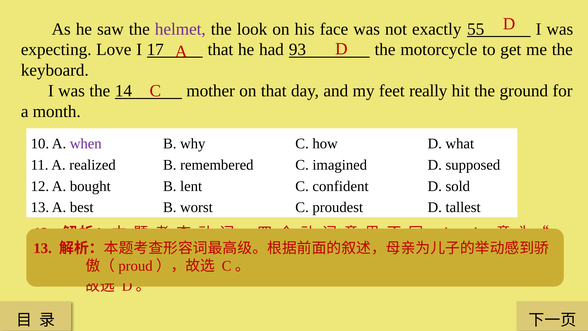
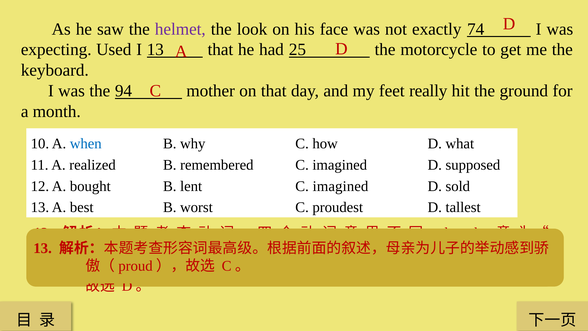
55: 55 -> 74 (476, 29)
Love: Love -> Used (114, 50)
I 17: 17 -> 13 (155, 50)
93: 93 -> 25 (297, 50)
14: 14 -> 94 (123, 91)
when colour: purple -> blue (86, 144)
lent C confident: confident -> imagined (341, 186)
